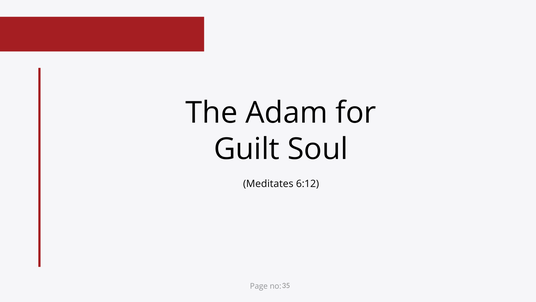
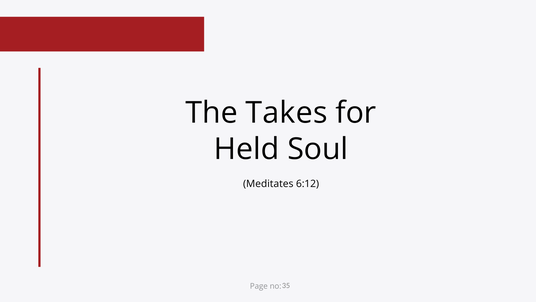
Adam: Adam -> Takes (287, 113)
Guilt: Guilt -> Held (247, 149)
